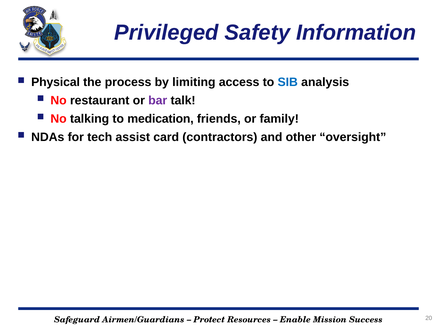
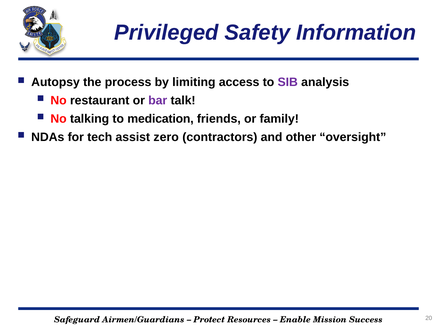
Physical: Physical -> Autopsy (56, 82)
SIB colour: blue -> purple (288, 82)
card: card -> zero (166, 137)
